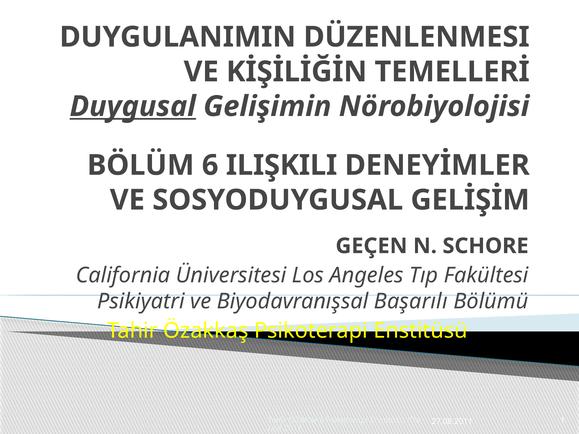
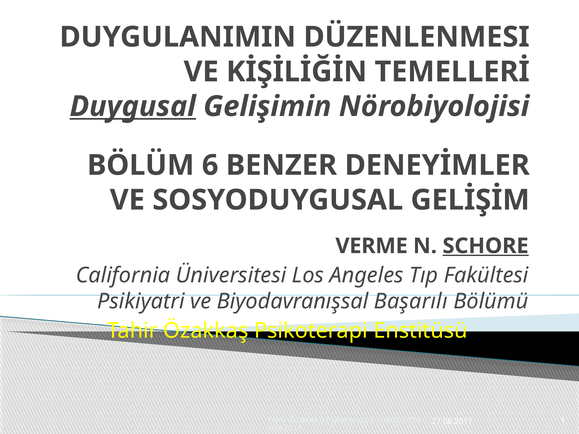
ILIŞKILI: ILIŞKILI -> BENZER (281, 165)
GEÇEN: GEÇEN -> VERME (372, 246)
SCHORE underline: none -> present (486, 246)
